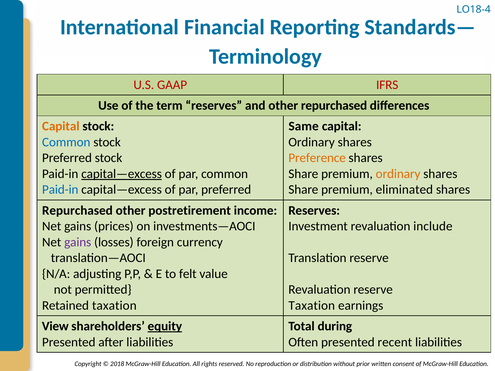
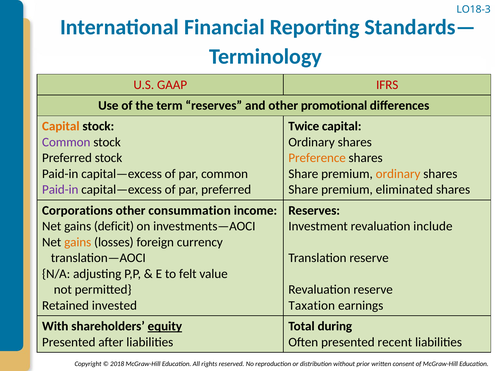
LO18-4: LO18-4 -> LO18-3 (474, 9)
other repurchased: repurchased -> promotional (334, 106)
Same: Same -> Twice (304, 126)
Common colour: blue -> purple (66, 142)
capital—excess underline: present -> none (122, 174)
Paid-in colour: blue -> purple (60, 190)
Repurchased: Repurchased -> Corporations (77, 211)
postretirement: postretirement -> consummation (190, 211)
prices: prices -> deficit (114, 226)
gains colour: purple -> orange (78, 242)
Retained taxation: taxation -> invested (114, 306)
View: View -> With (55, 326)
